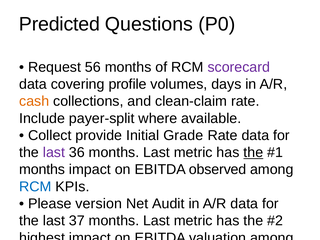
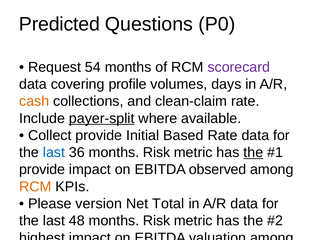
56: 56 -> 54 (93, 67)
payer-split underline: none -> present (102, 118)
Grade: Grade -> Based (183, 135)
last colour: purple -> blue (54, 152)
36 months Last: Last -> Risk (157, 152)
months: months -> provide (42, 170)
RCM colour: blue -> orange (35, 187)
Audit: Audit -> Total (168, 204)
37: 37 -> 48 (77, 221)
Last: Last -> Risk (157, 221)
